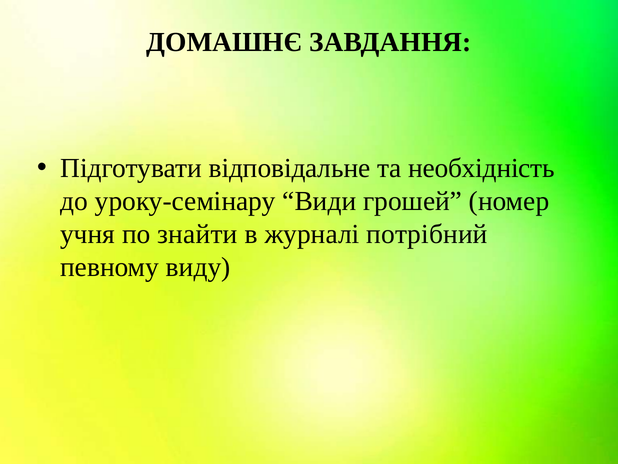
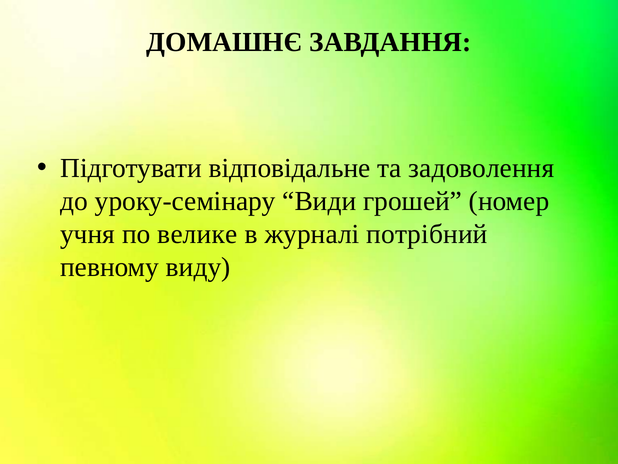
необхідність: необхідність -> задоволення (481, 168)
знайти: знайти -> велике (197, 234)
